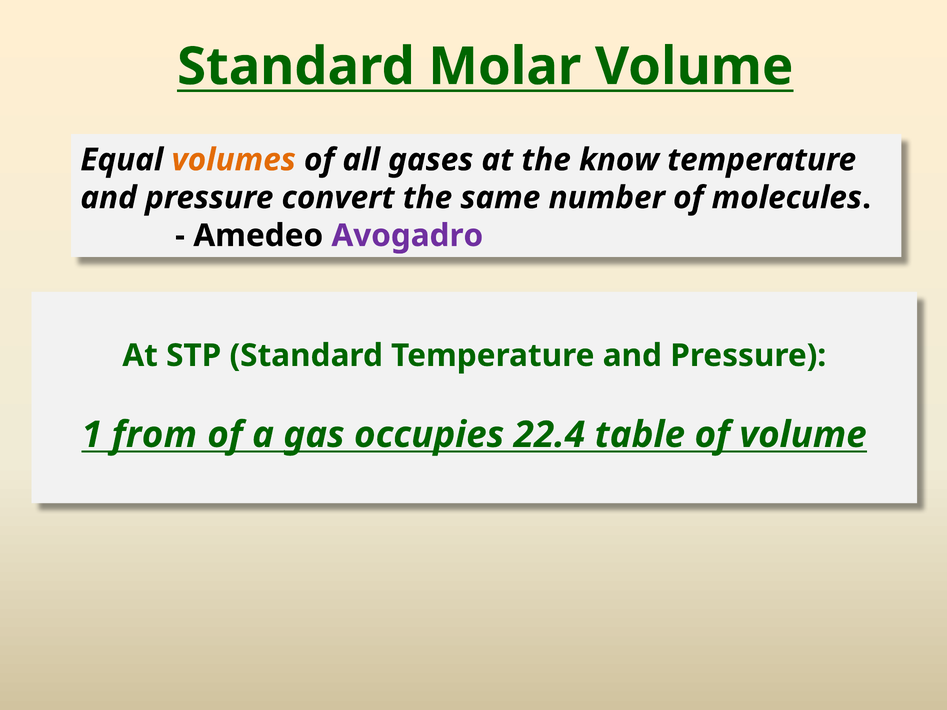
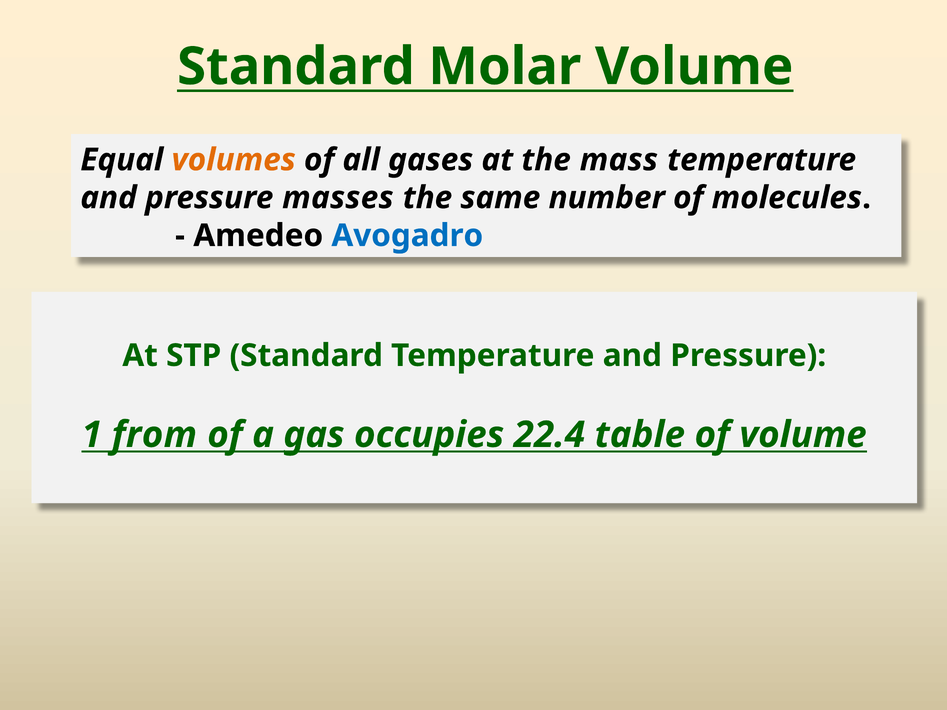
know: know -> mass (619, 160)
convert: convert -> masses (338, 198)
Avogadro colour: purple -> blue (407, 236)
